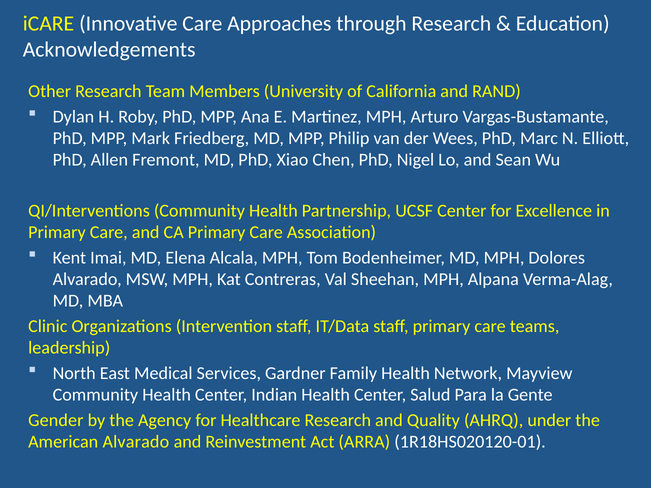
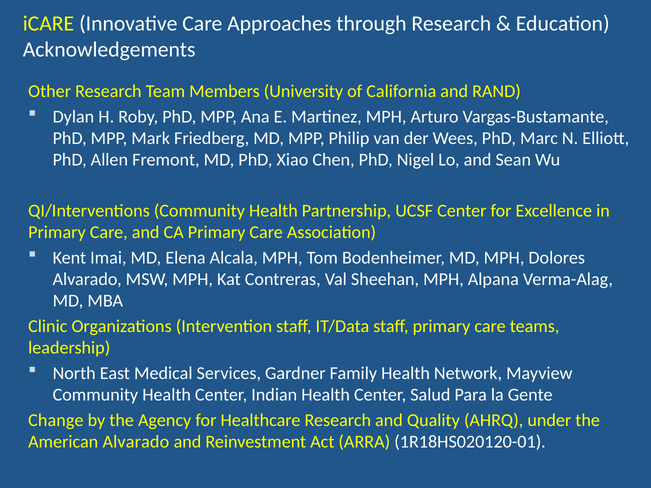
Gender: Gender -> Change (56, 421)
